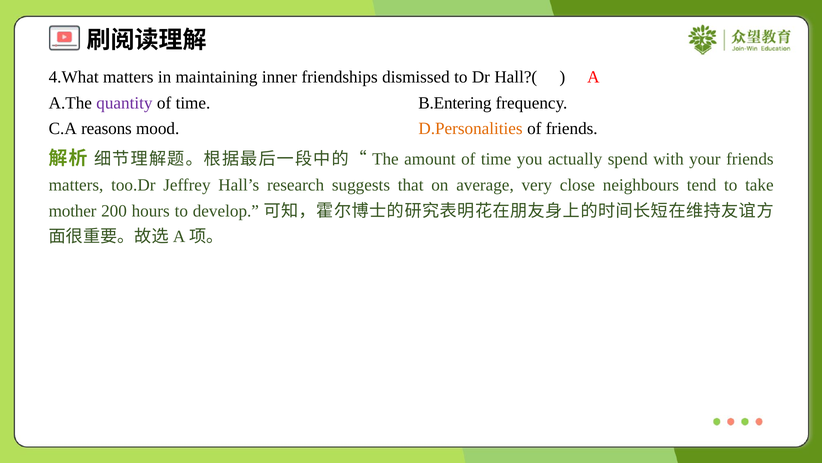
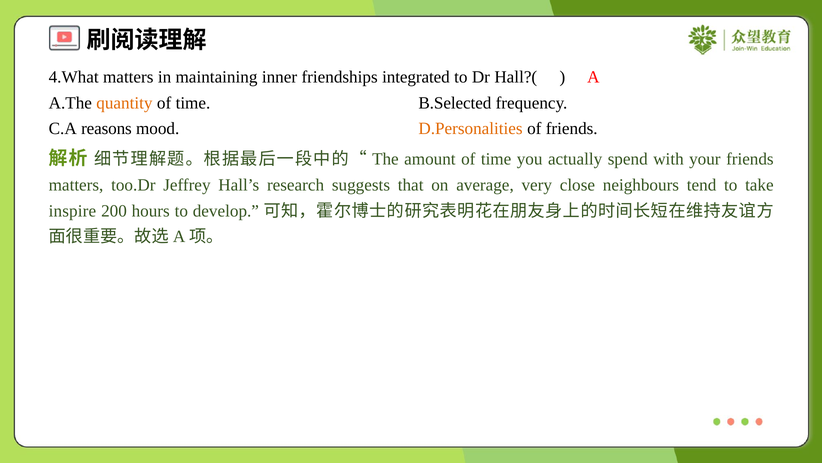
dismissed: dismissed -> integrated (416, 77)
quantity colour: purple -> orange (124, 103)
B.Entering: B.Entering -> B.Selected (455, 103)
mother: mother -> inspire (72, 211)
